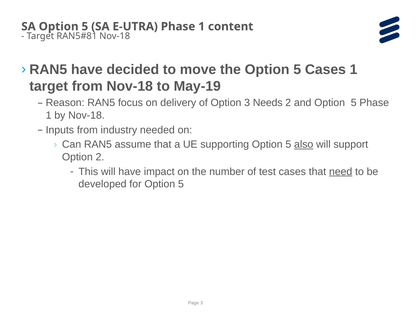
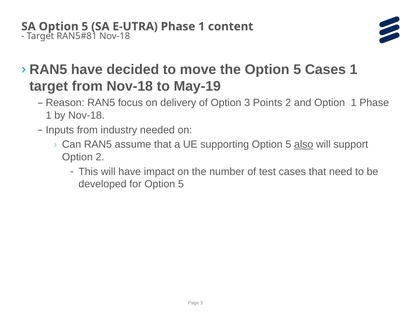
Needs: Needs -> Points (268, 103)
and Option 5: 5 -> 1 (354, 103)
need underline: present -> none (341, 172)
